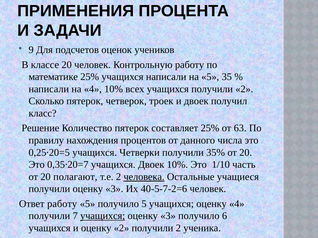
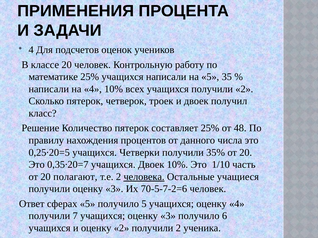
9: 9 -> 4 (31, 50)
63: 63 -> 48 (240, 128)
40-5-7-2=6: 40-5-7-2=6 -> 70-5-7-2=6 (164, 189)
Ответ работу: работу -> сферах (62, 204)
учащихся underline: present -> none (103, 216)
